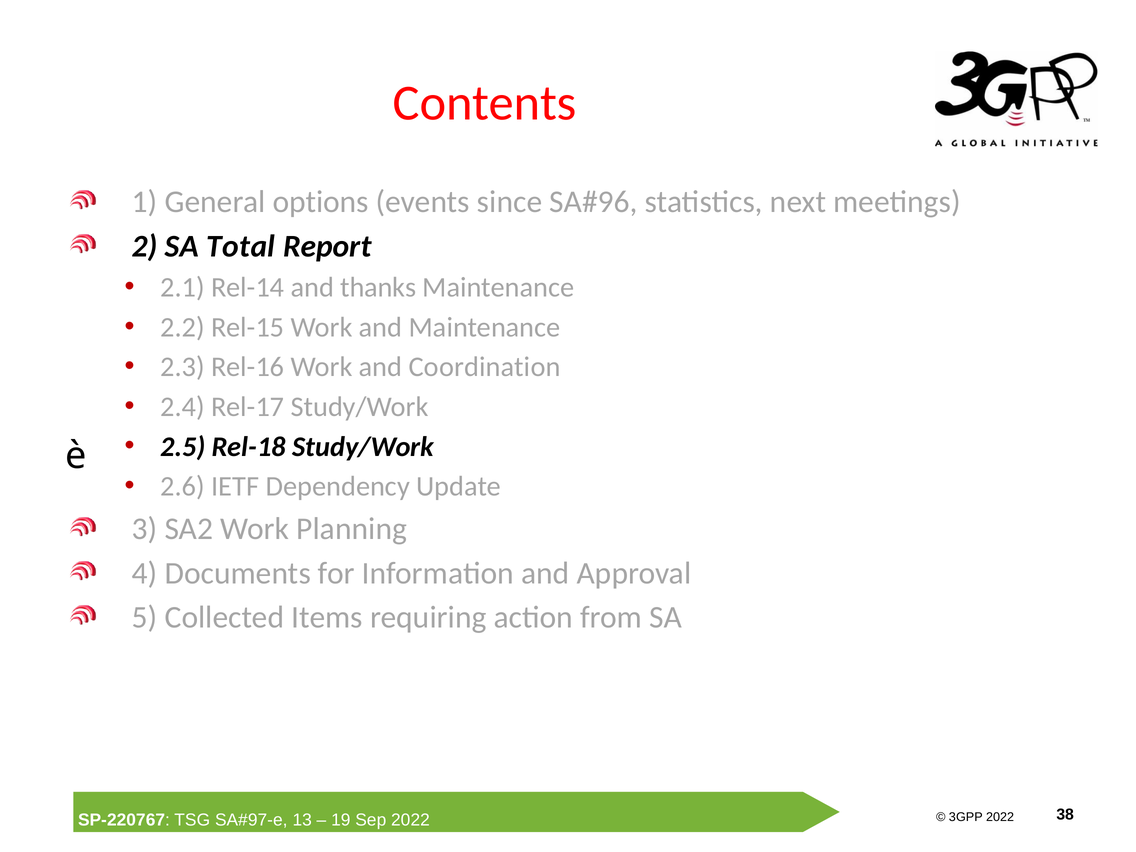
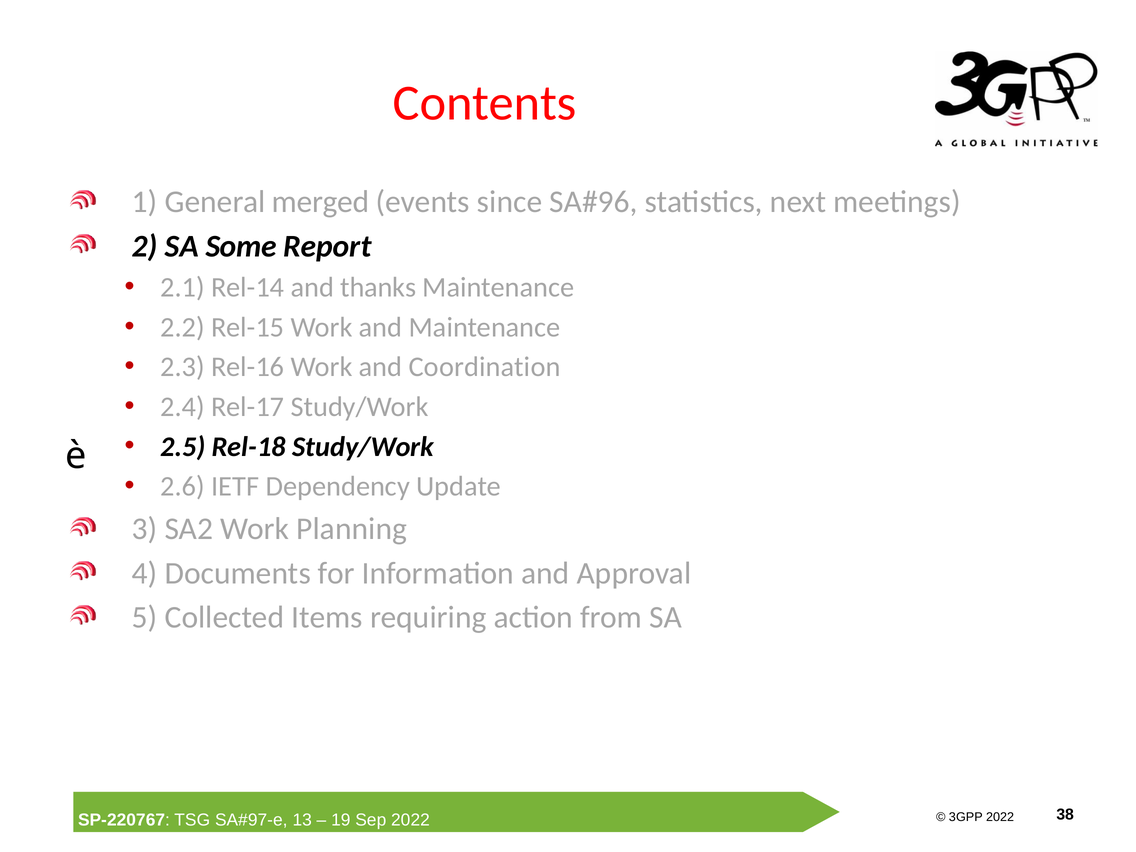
options: options -> merged (321, 202)
Total: Total -> Some (241, 246)
